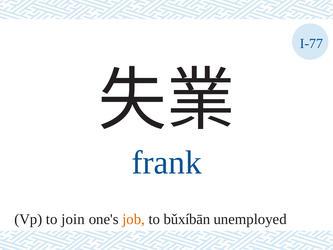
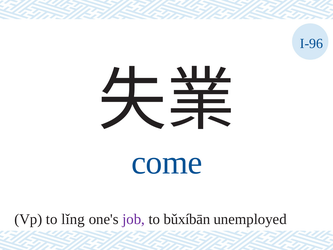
I-77: I-77 -> I-96 (311, 44)
frank: frank -> come (167, 163)
join: join -> lǐng (73, 219)
job colour: orange -> purple (134, 219)
